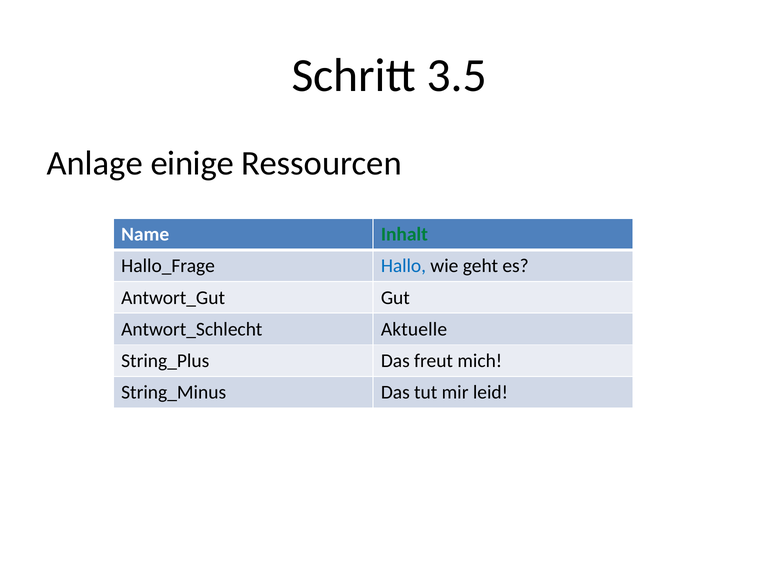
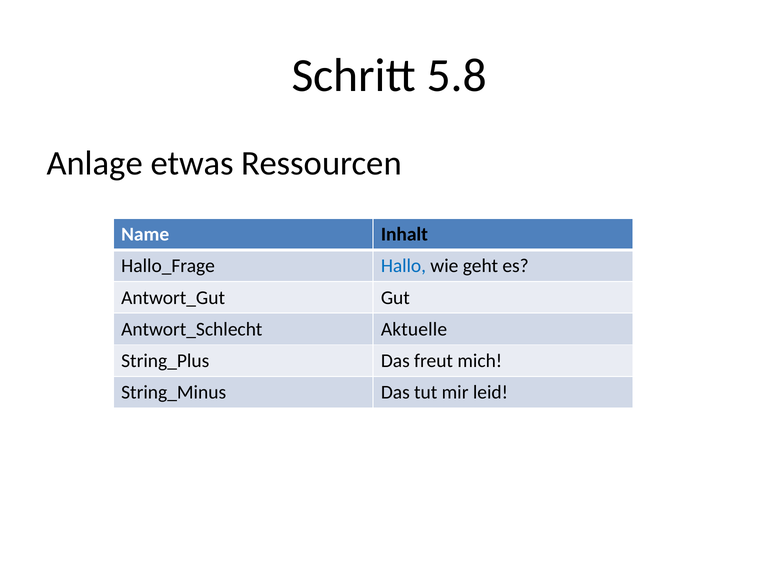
3.5: 3.5 -> 5.8 (457, 75)
einige: einige -> etwas (192, 163)
Inhalt colour: green -> black (404, 235)
